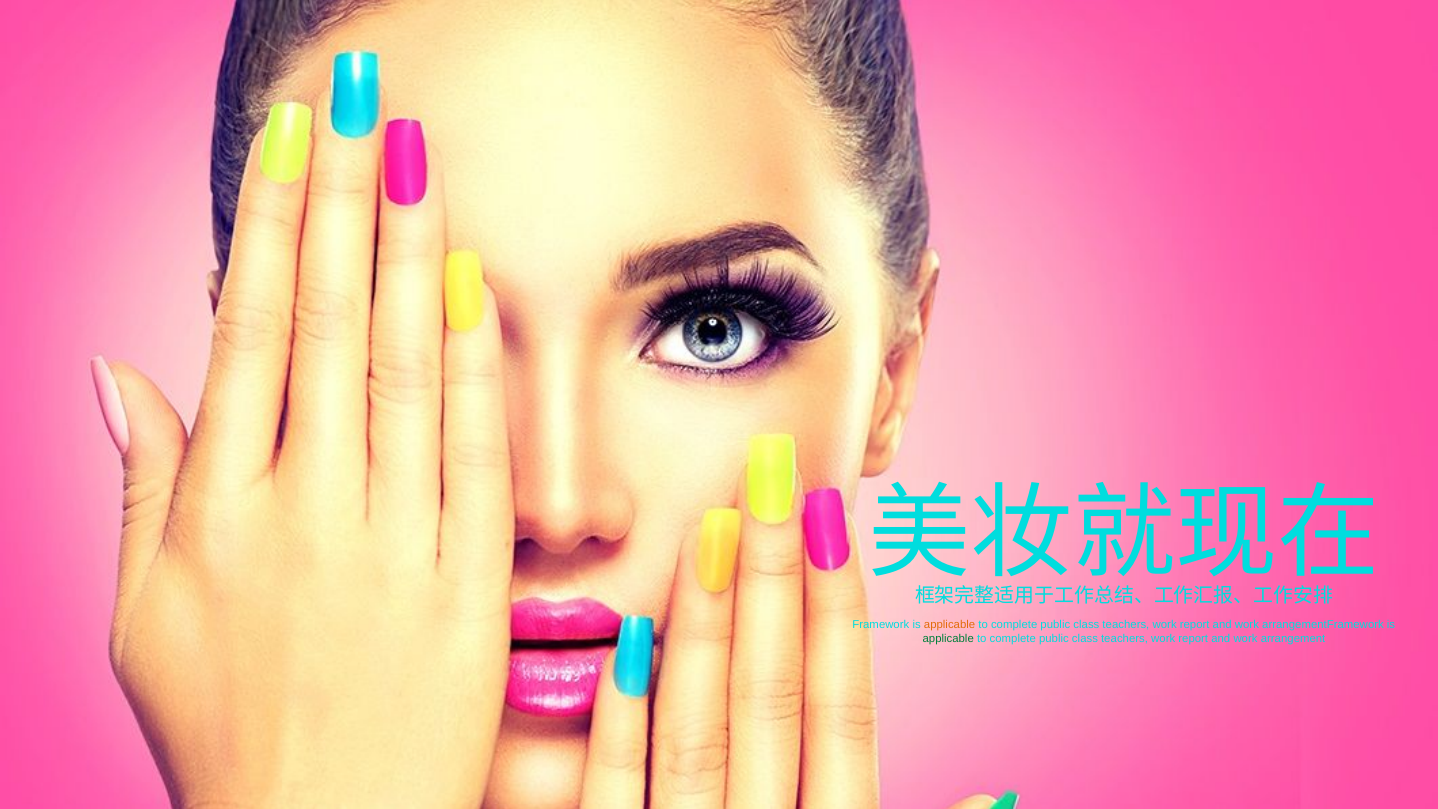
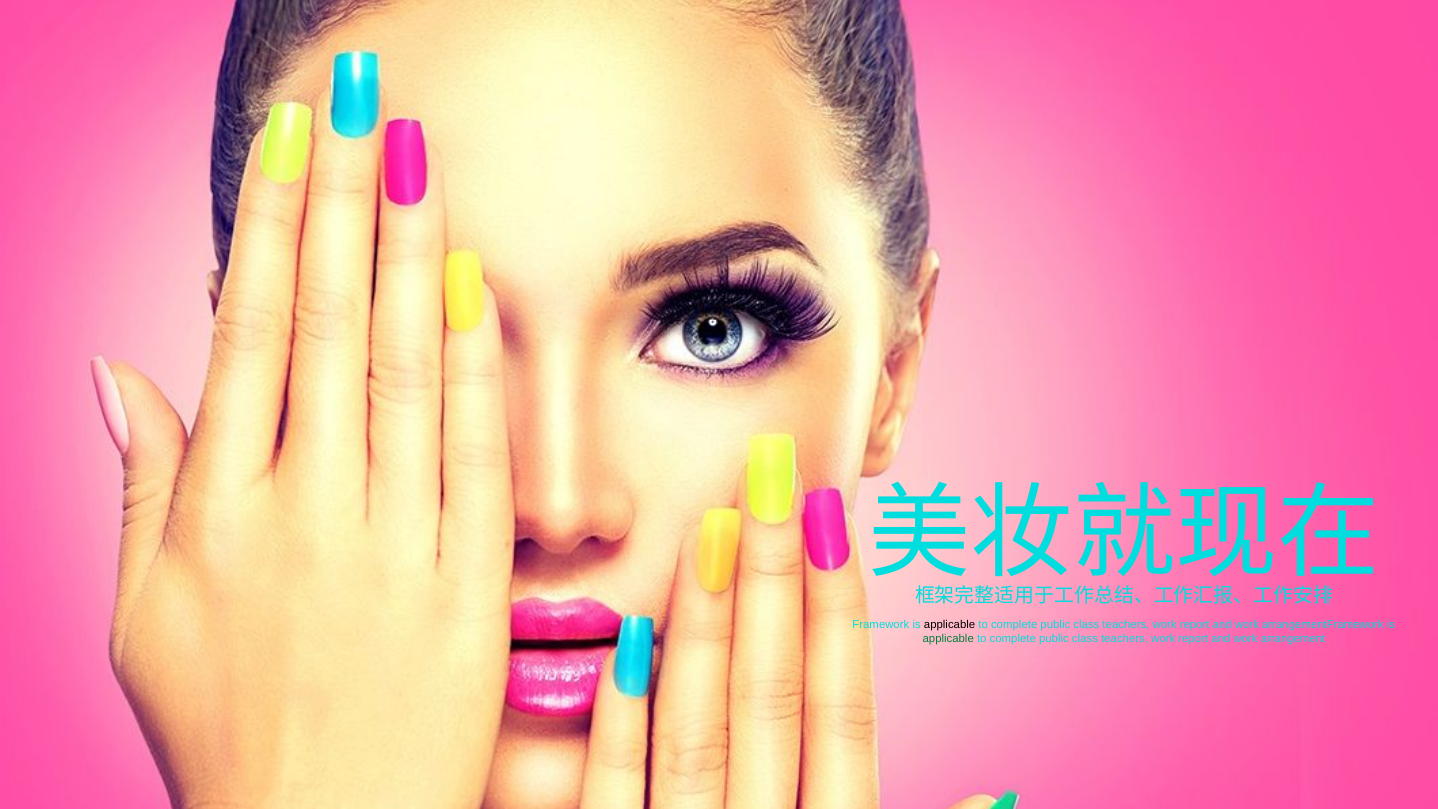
applicable colour: orange -> black (950, 625)
